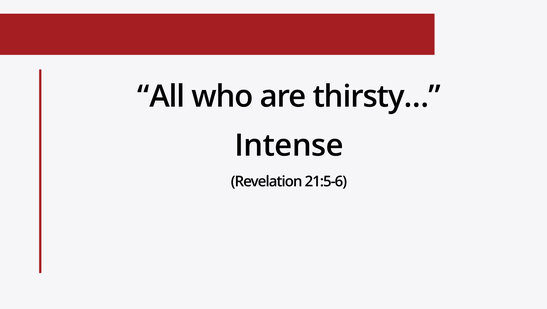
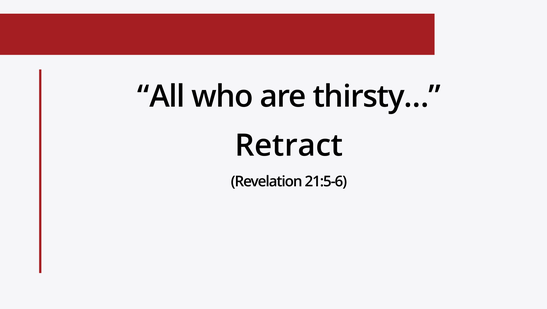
Intense: Intense -> Retract (289, 145)
